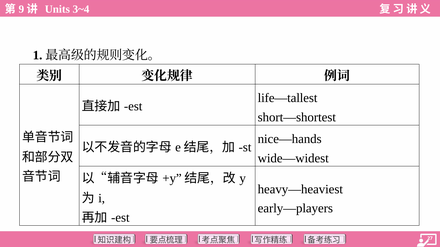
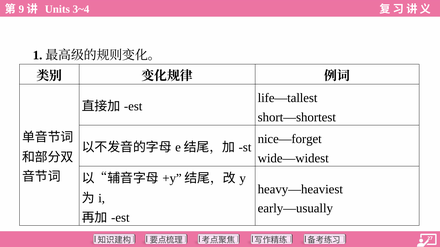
nice—hands: nice—hands -> nice—forget (290, 139)
early—players: early—players -> early—usually (295, 209)
